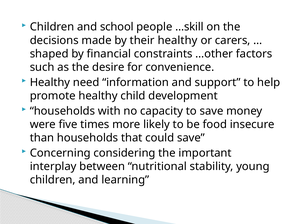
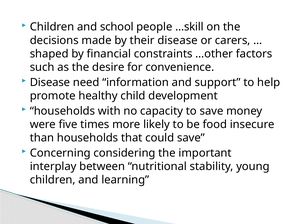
their healthy: healthy -> disease (178, 40)
Healthy: Healthy -> Disease (50, 82)
